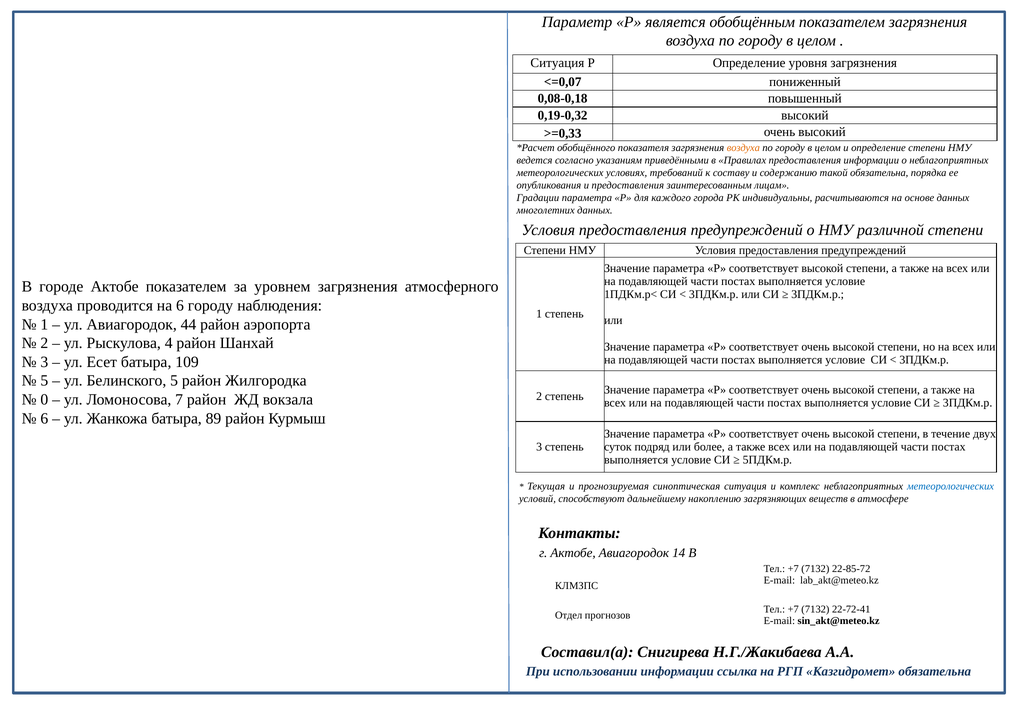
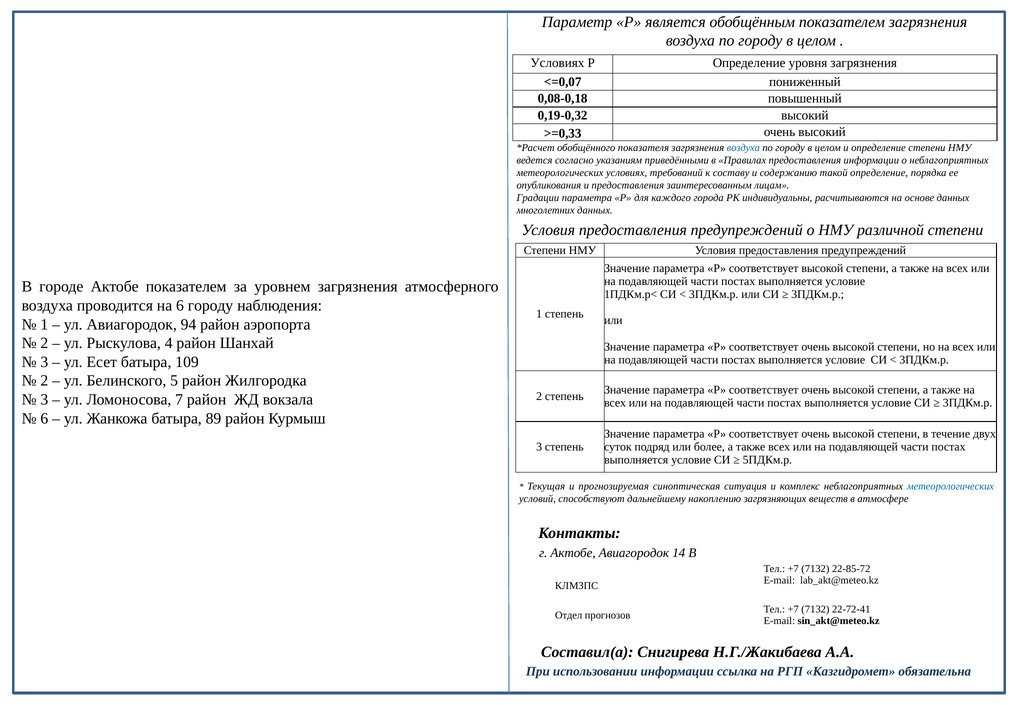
Ситуация: Ситуация -> Условиях (557, 63)
воздуха colour: orange -> blue (743, 148)
такой обязательна: обязательна -> определение (879, 173)
44: 44 -> 94 (188, 324)
5: 5 -> 2 (44, 381)
0: 0 -> 3 (44, 399)
